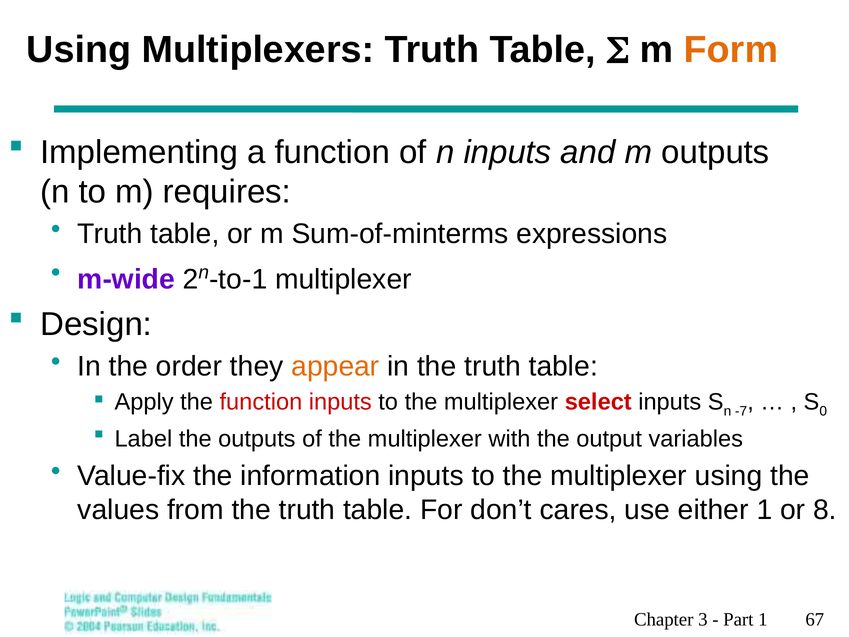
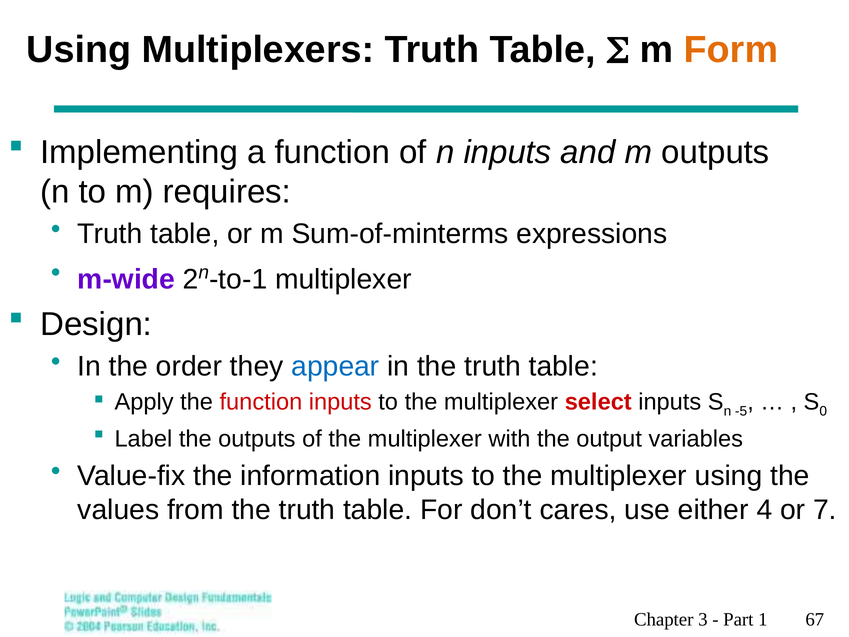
appear colour: orange -> blue (335, 366)
-7: -7 -> -5 (741, 411)
either 1: 1 -> 4 (764, 510)
8: 8 -> 7 (825, 510)
